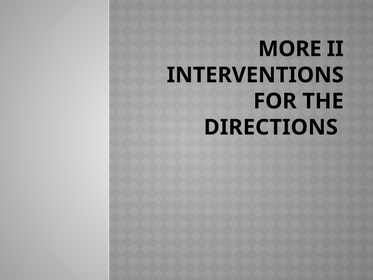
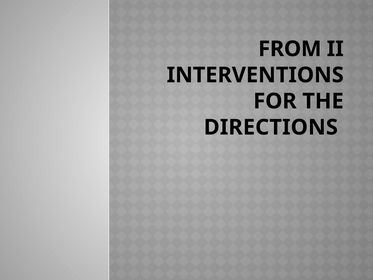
MORE: MORE -> FROM (290, 49)
